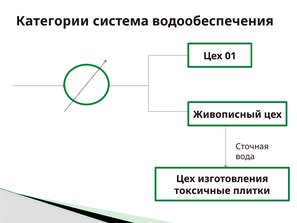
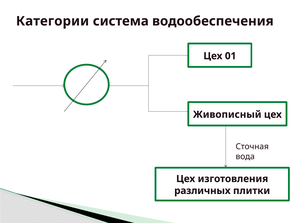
токсичные: токсичные -> различных (202, 191)
